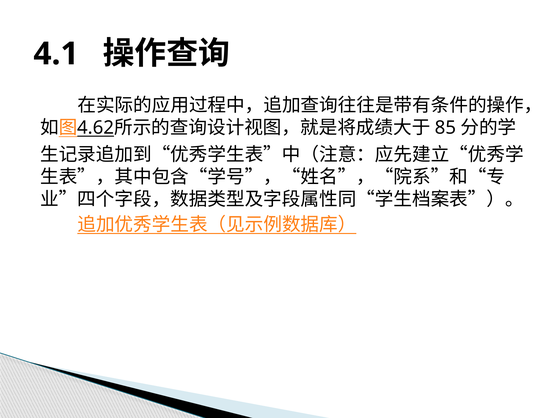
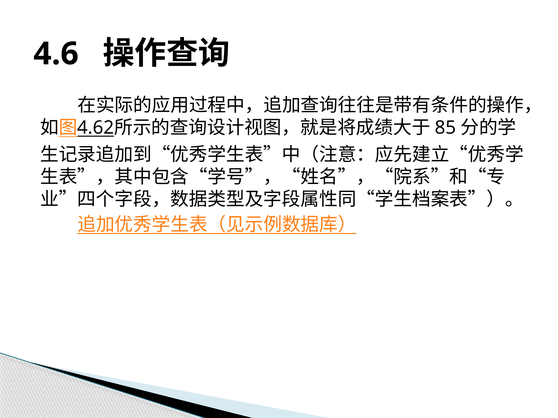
4.1: 4.1 -> 4.6 (56, 54)
